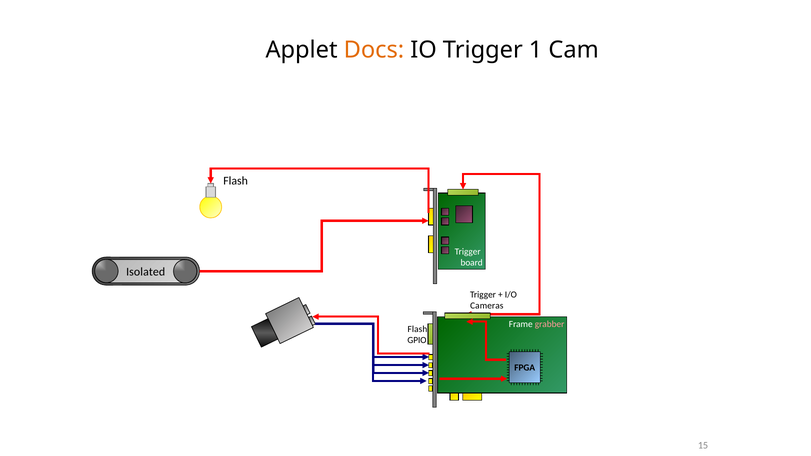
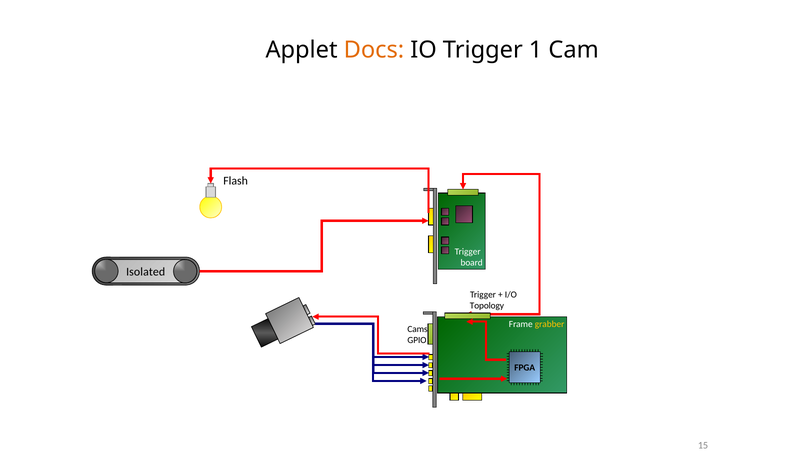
Cameras: Cameras -> Topology (487, 306)
grabber colour: pink -> yellow (550, 324)
Flash: Flash -> Cams (418, 329)
